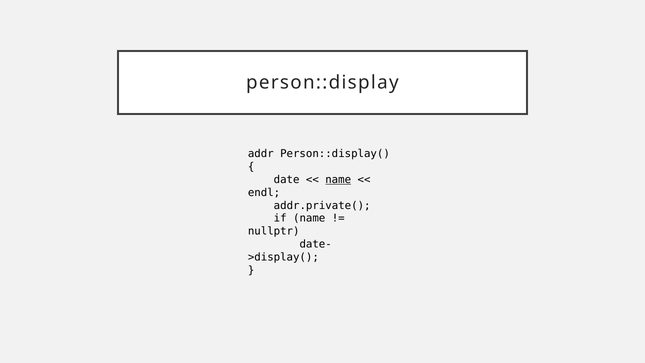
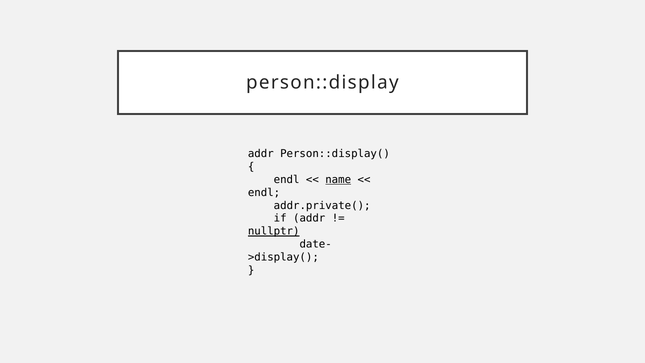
date: date -> endl (287, 180)
if name: name -> addr (309, 218)
nullptr underline: none -> present (274, 231)
